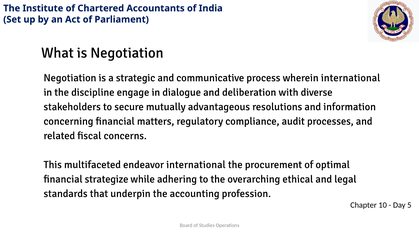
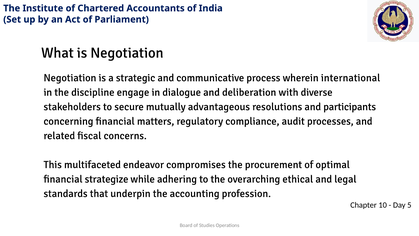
information: information -> participants (350, 107)
endeavor international: international -> compromises (196, 164)
